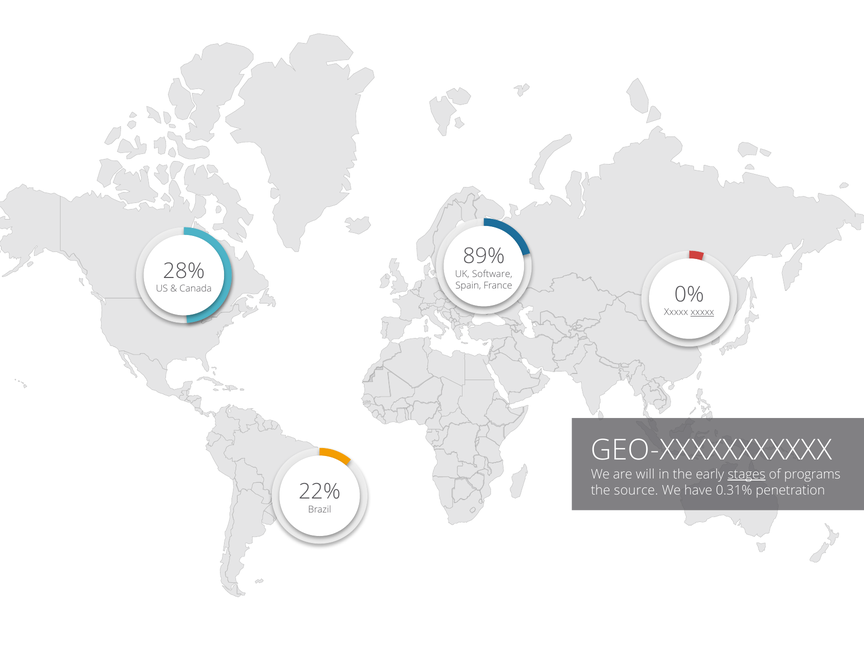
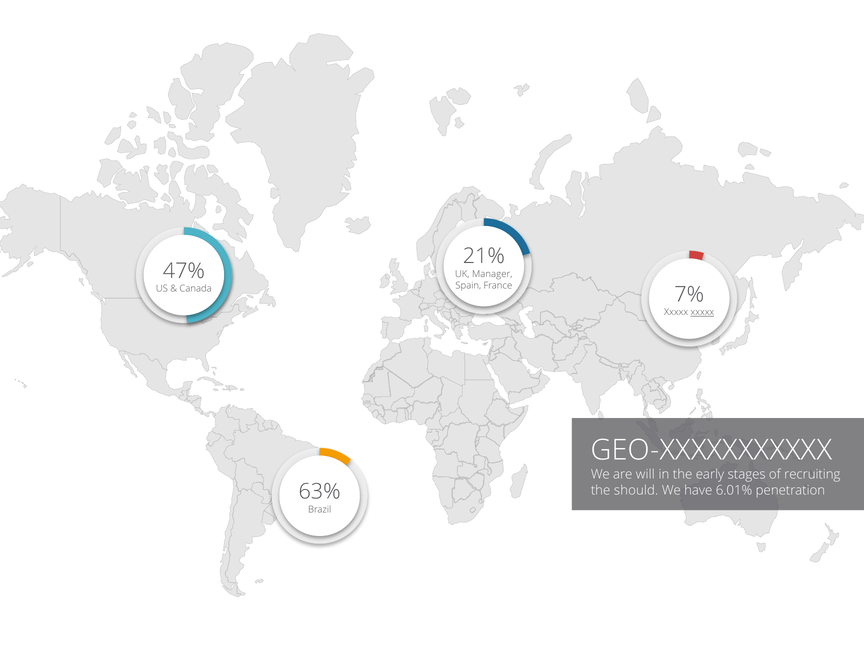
89%: 89% -> 21% (484, 256)
28%: 28% -> 47% (184, 271)
Software: Software -> Manager (492, 274)
0%: 0% -> 7% (689, 294)
stages underline: present -> none (747, 474)
programs: programs -> recruiting (812, 474)
22%: 22% -> 63% (320, 492)
source: source -> should (636, 490)
0.31%: 0.31% -> 6.01% (734, 490)
